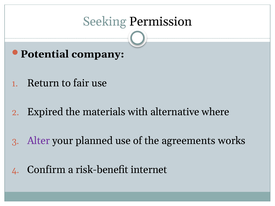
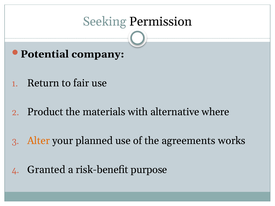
Expired: Expired -> Product (45, 112)
Alter colour: purple -> orange (39, 141)
Confirm: Confirm -> Granted (46, 170)
internet: internet -> purpose (149, 170)
